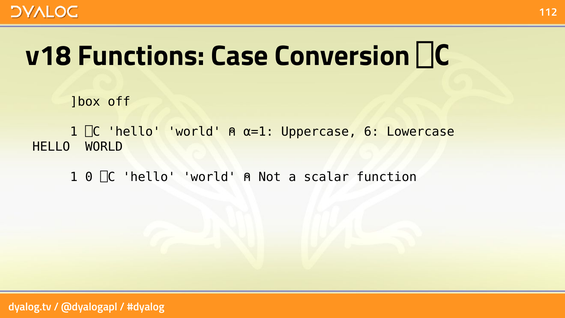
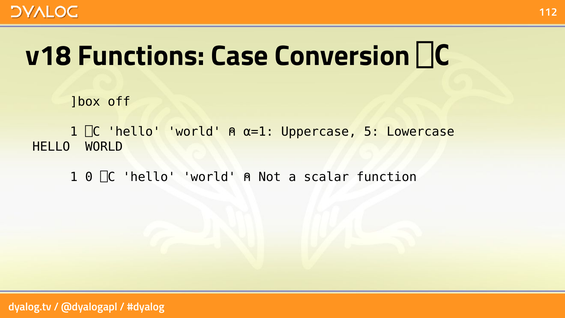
6: 6 -> 5 (371, 132)
